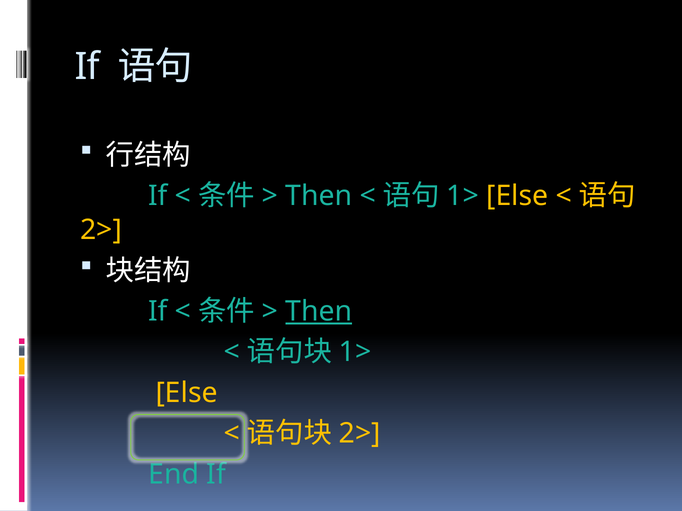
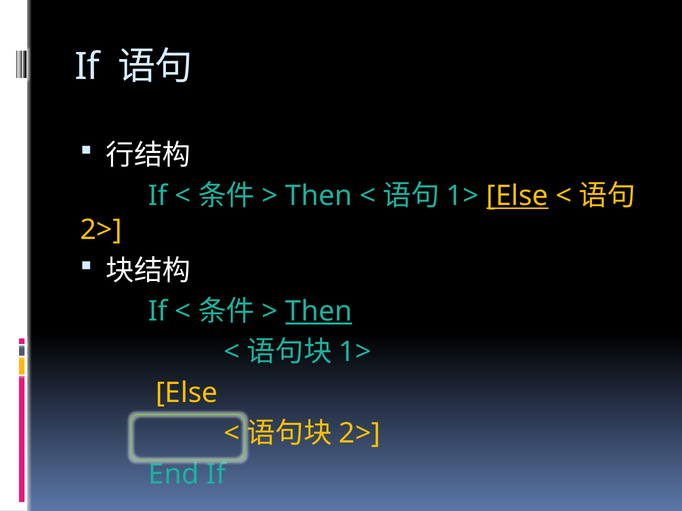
Else underline: none -> present (517, 196)
